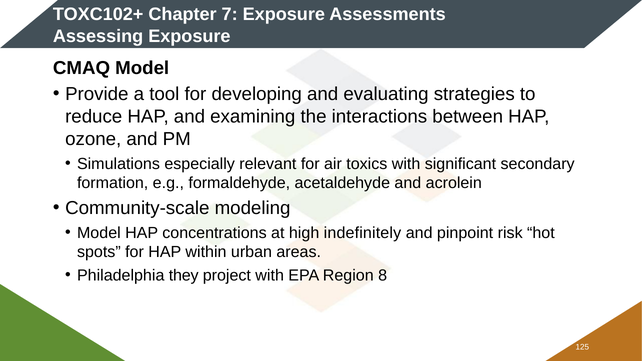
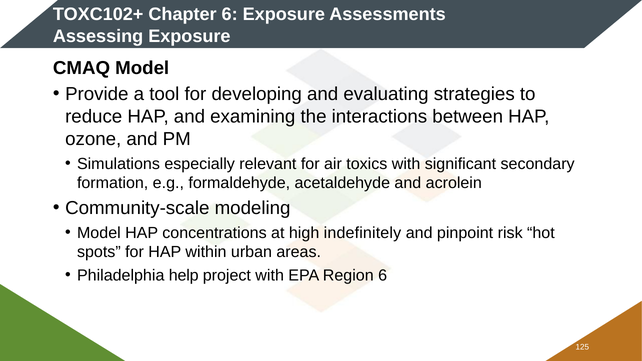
Chapter 7: 7 -> 6 (230, 14)
they: they -> help (184, 275)
Region 8: 8 -> 6 (383, 275)
